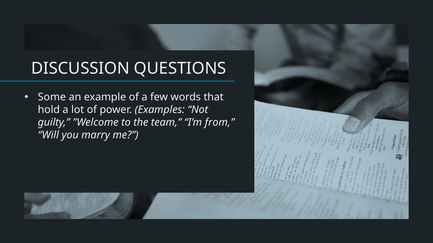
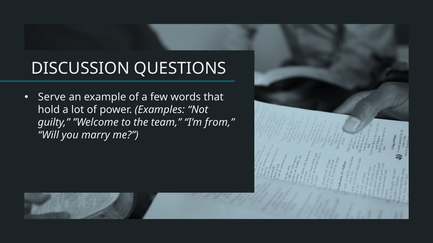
Some: Some -> Serve (52, 97)
